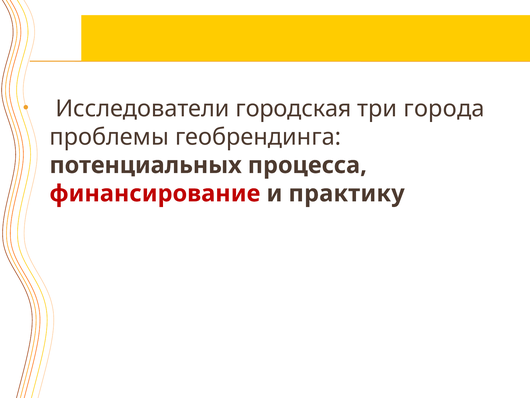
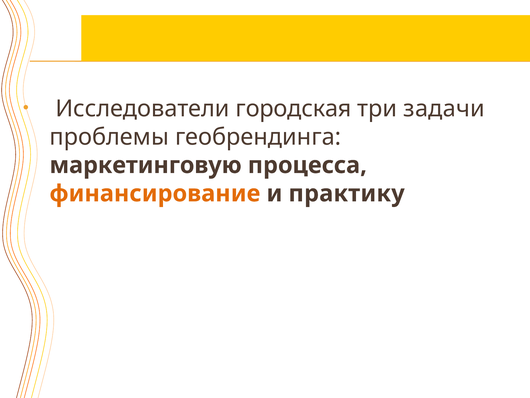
города: города -> задачи (444, 109)
потенциальных: потенциальных -> маркетинговую (146, 165)
финансирование colour: red -> orange (155, 193)
